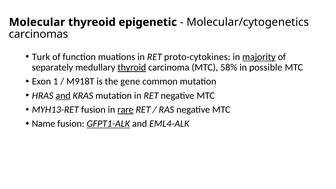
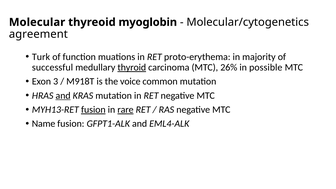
epigenetic: epigenetic -> myoglobin (148, 22)
carcinomas: carcinomas -> agreement (38, 34)
proto-cytokines: proto-cytokines -> proto-erythema (197, 57)
majority underline: present -> none (259, 57)
separately: separately -> successful (52, 67)
58%: 58% -> 26% (229, 67)
1: 1 -> 3 (56, 81)
gene: gene -> voice (130, 81)
fusion underline: none -> present (93, 110)
GFPT1-ALK underline: present -> none (108, 124)
